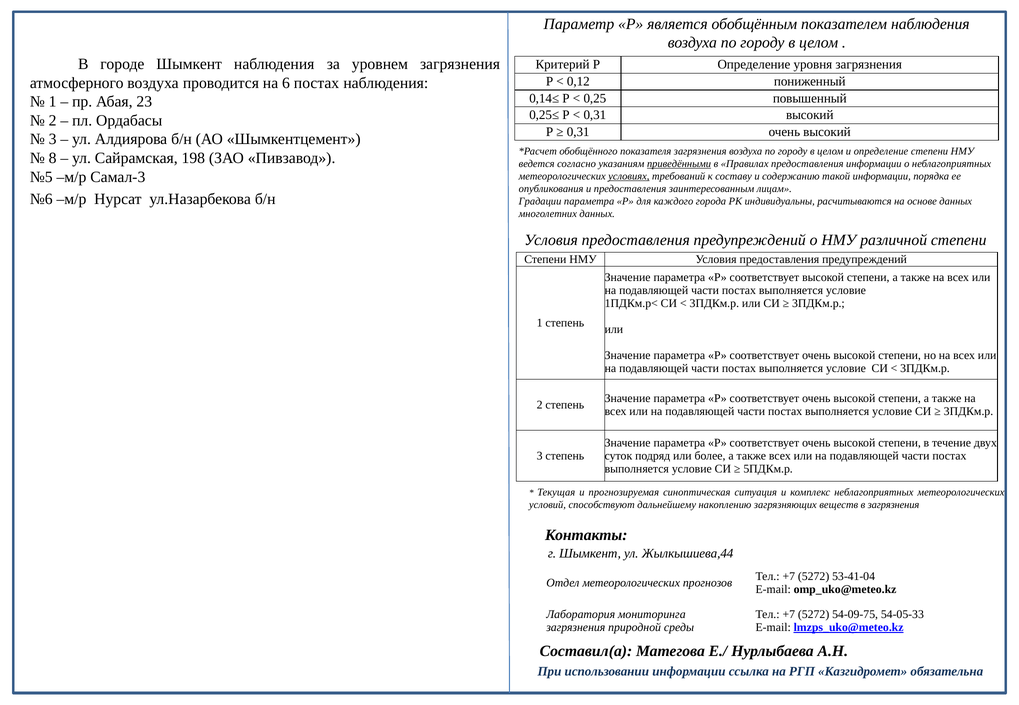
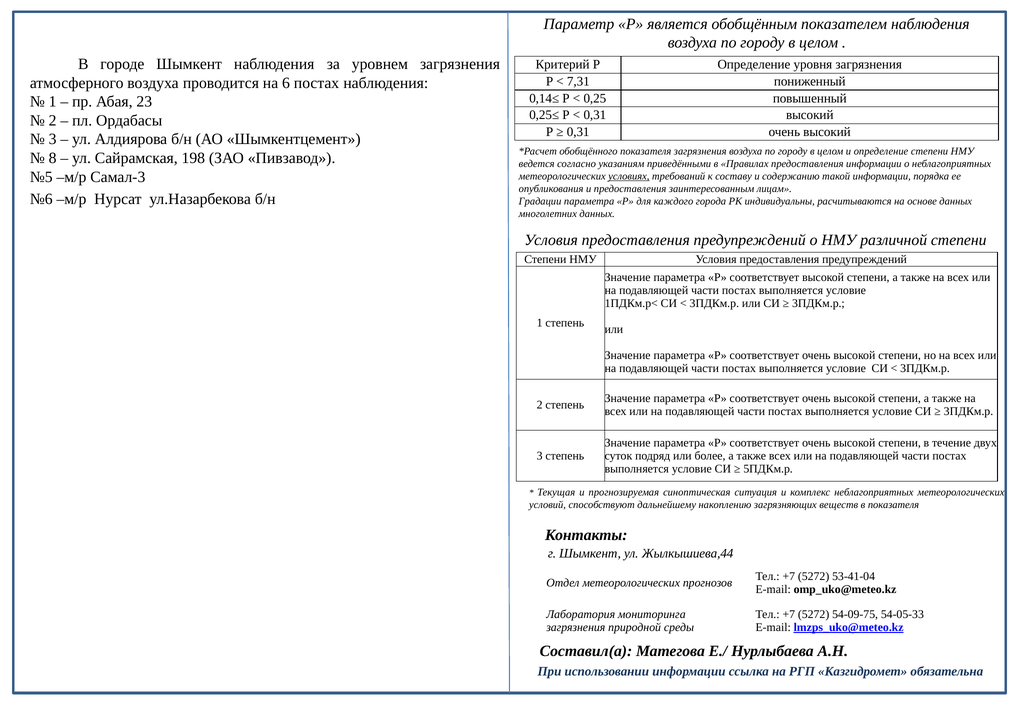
0,12: 0,12 -> 7,31 (578, 81)
приведёнными underline: present -> none (679, 164)
в загрязнения: загрязнения -> показателя (893, 505)
